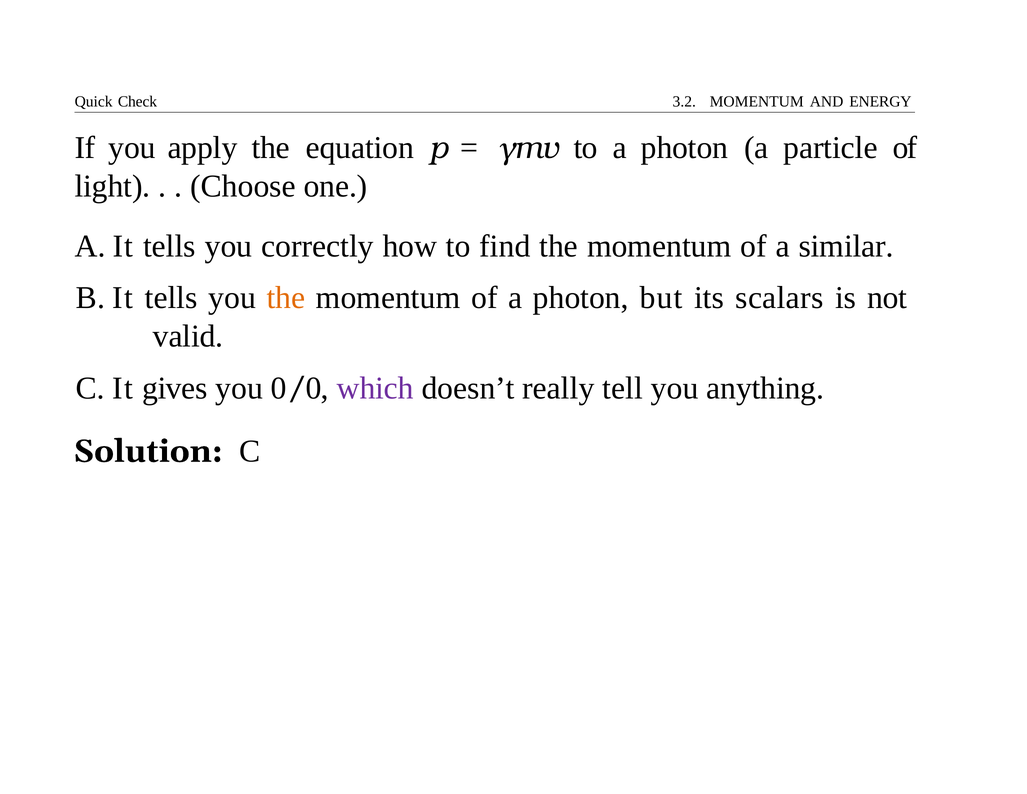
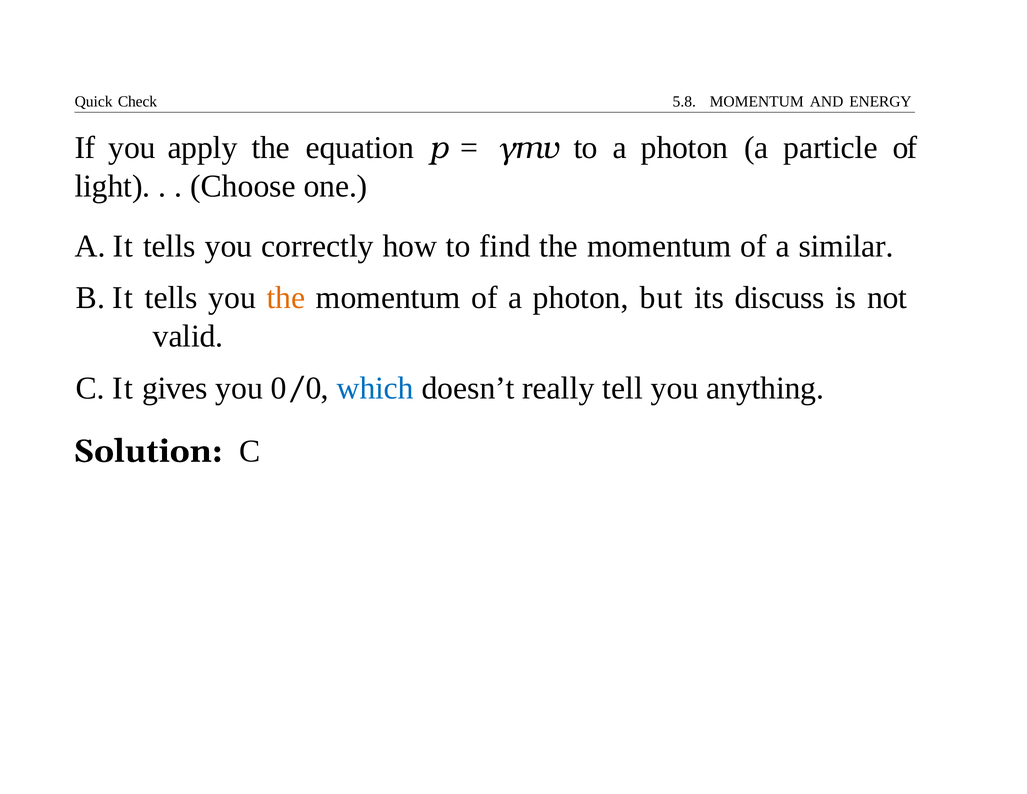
3.2: 3.2 -> 5.8 (684, 101)
scalars: scalars -> discuss (780, 298)
which colour: purple -> blue (375, 388)
